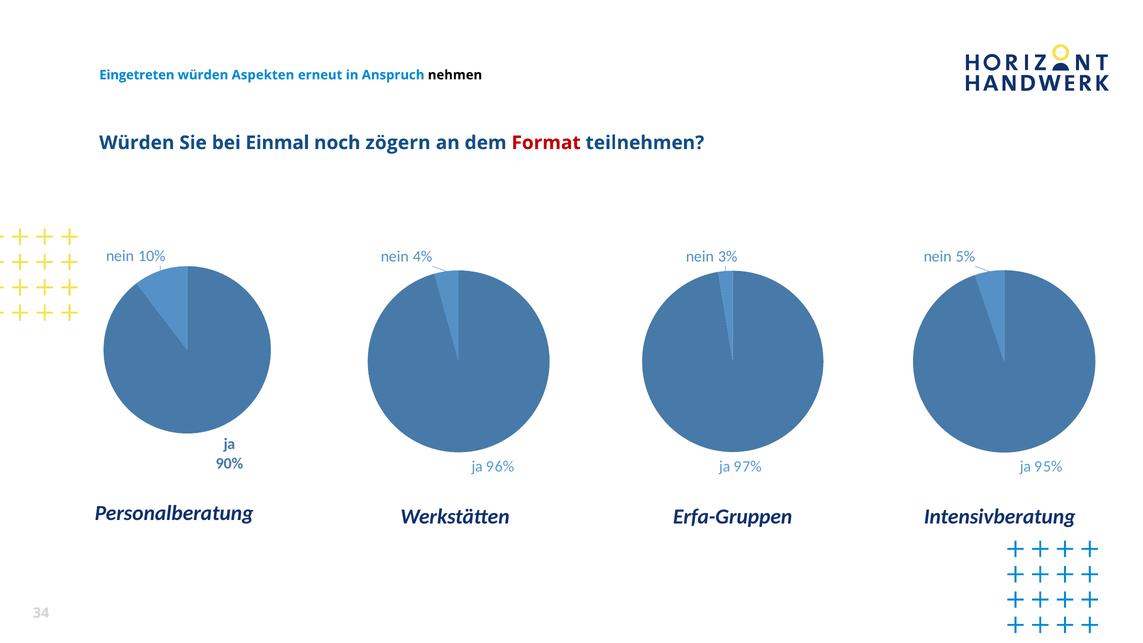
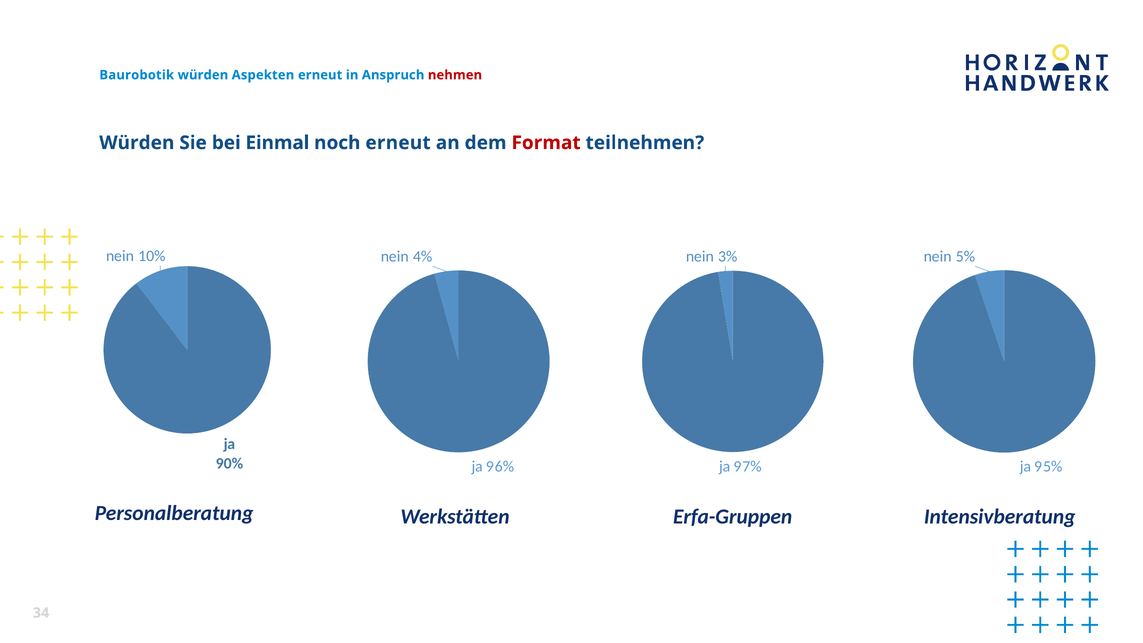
Eingetreten: Eingetreten -> Baurobotik (137, 75)
nehmen colour: black -> red (455, 75)
noch zögern: zögern -> erneut (398, 143)
